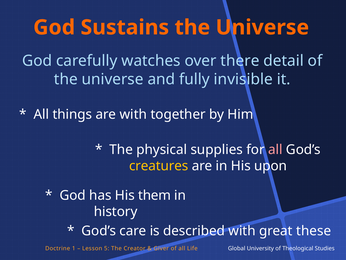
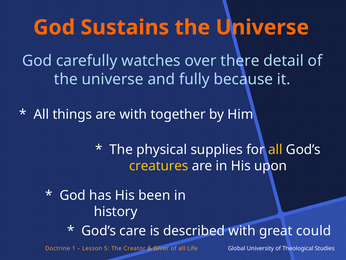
invisible: invisible -> because (243, 79)
all colour: pink -> yellow (275, 149)
them: them -> been (154, 195)
these: these -> could (314, 230)
